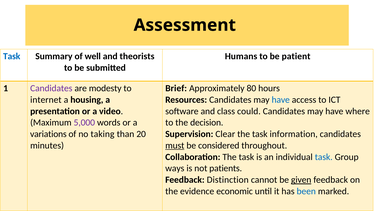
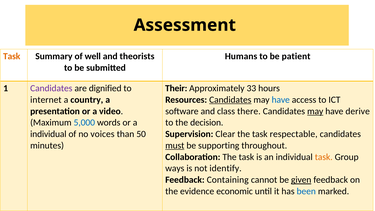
Task colour: blue -> orange (12, 56)
modesty: modesty -> dignified (105, 88)
Brief: Brief -> Their (176, 88)
80: 80 -> 33 (251, 88)
housing: housing -> country (87, 100)
Candidates underline: none -> present (230, 100)
could: could -> there (249, 111)
may underline: none -> present (315, 111)
where: where -> derive (358, 111)
5,000 colour: purple -> blue (84, 123)
variations: variations -> individual (48, 134)
taking: taking -> voices (102, 134)
20: 20 -> 50 (141, 134)
information: information -> respectable (294, 134)
considered: considered -> supporting (219, 145)
task colour: blue -> orange (324, 157)
patients: patients -> identify (226, 168)
Distinction: Distinction -> Containing (228, 180)
